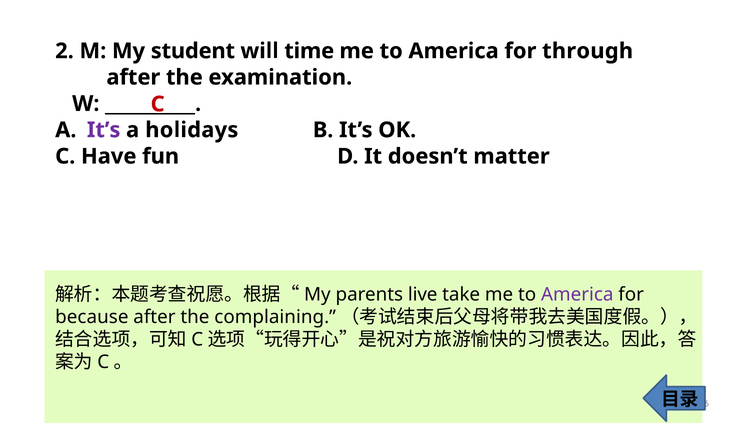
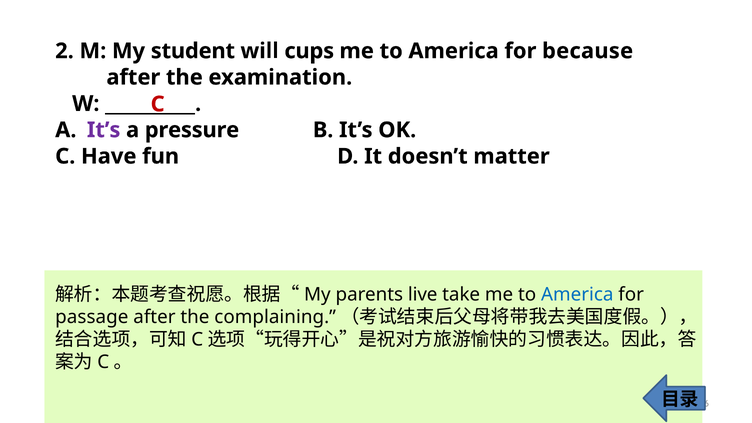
time: time -> cups (309, 51)
through: through -> because (588, 51)
holidays: holidays -> pressure (192, 130)
America colour: purple -> blue (577, 294)
because: because -> passage (92, 317)
